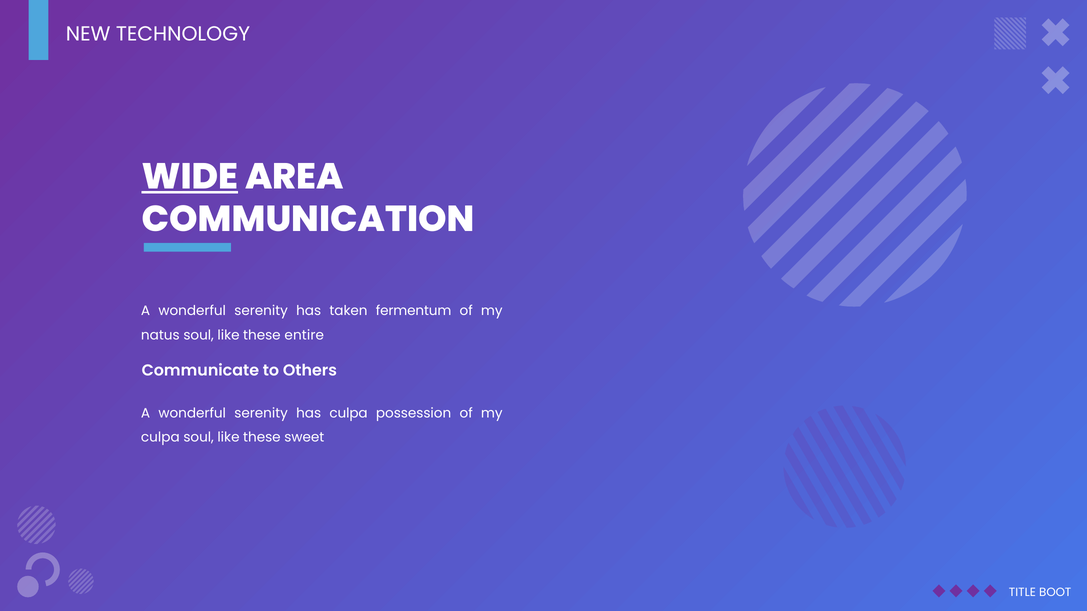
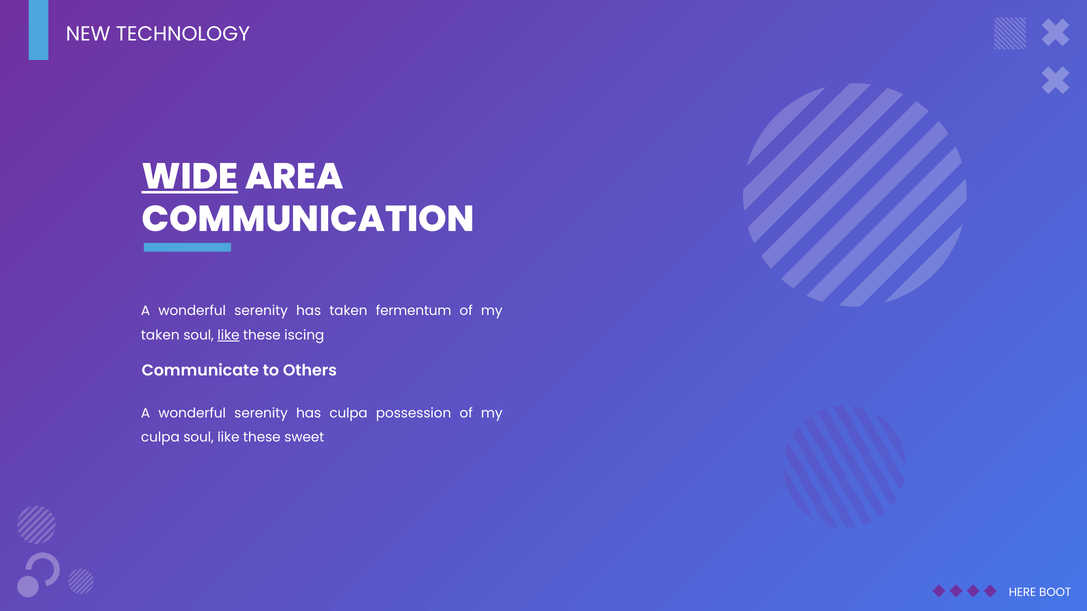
natus: natus -> taken (160, 335)
like underline: none -> present (228, 335)
entire: entire -> iscing (304, 335)
TITLE: TITLE -> HERE (1022, 593)
